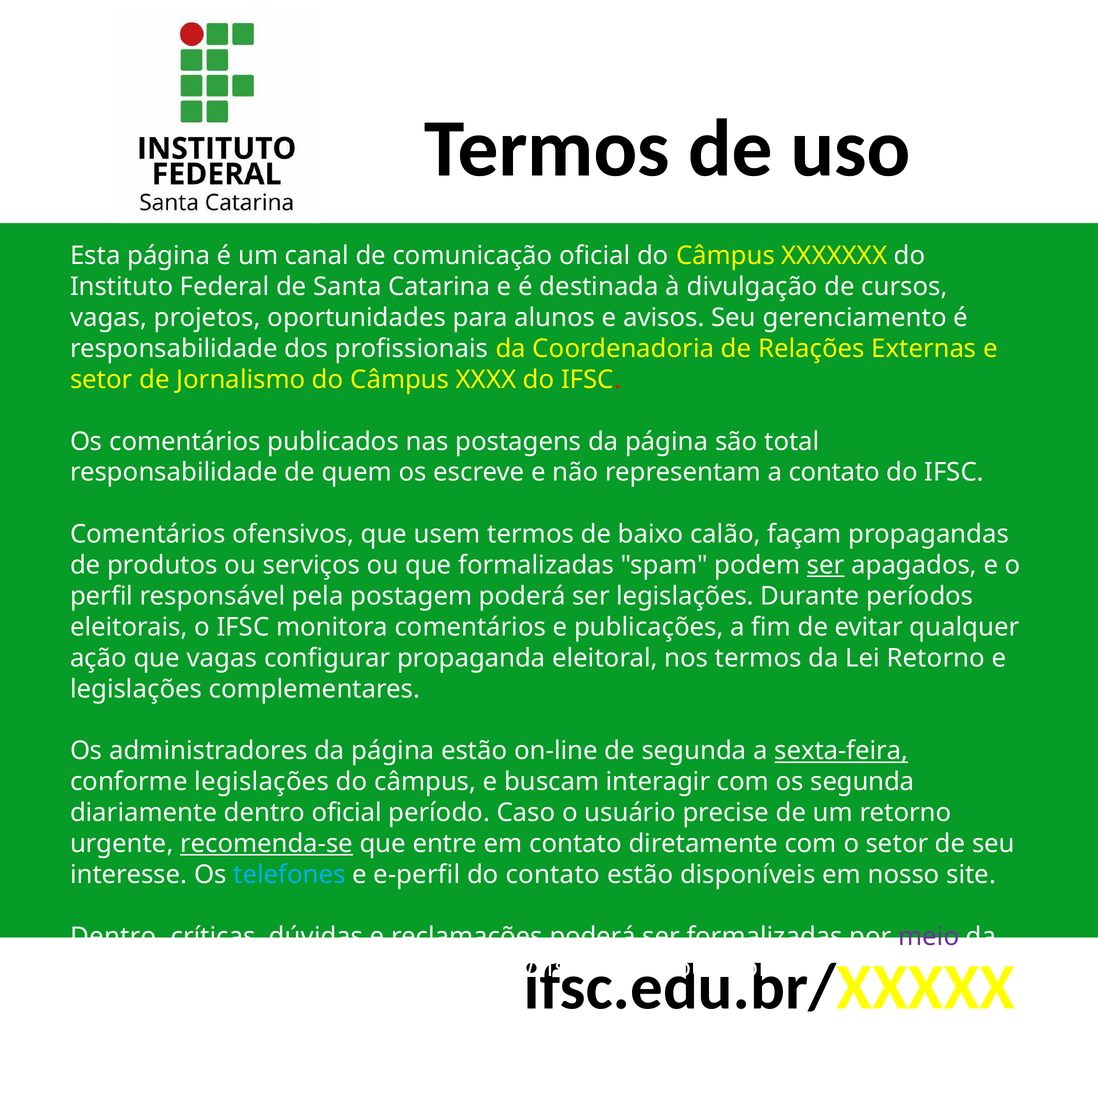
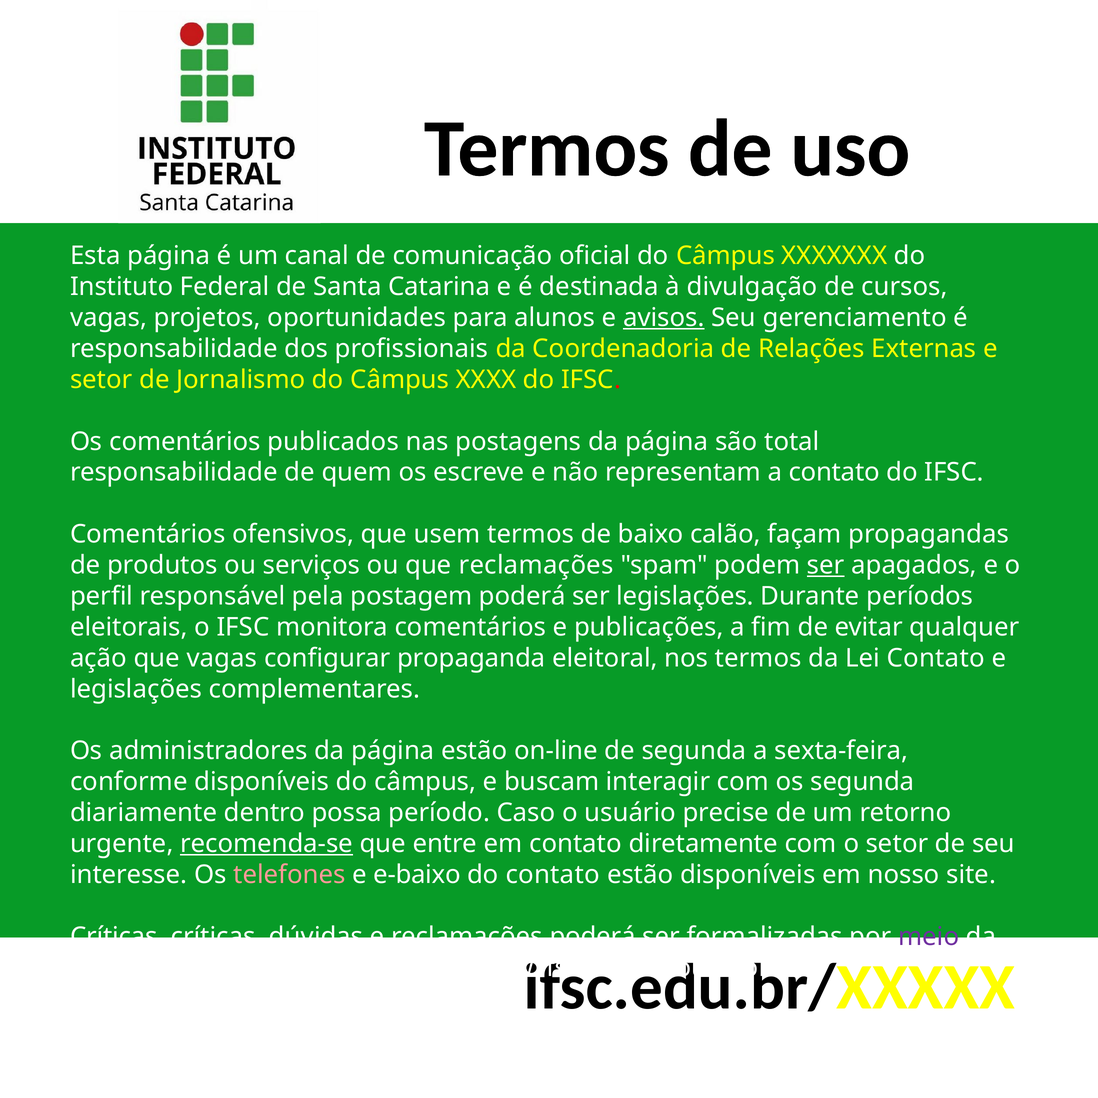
avisos underline: none -> present (664, 318)
que formalizadas: formalizadas -> reclamações (536, 565)
Lei Retorno: Retorno -> Contato (936, 658)
sexta-feira underline: present -> none (841, 751)
conforme legislações: legislações -> disponíveis (262, 782)
dentro oficial: oficial -> possa (347, 813)
telefones colour: light blue -> pink (289, 875)
e-perfil: e-perfil -> e-baixo (417, 875)
Dentro: Dentro -> Críticas (117, 937)
